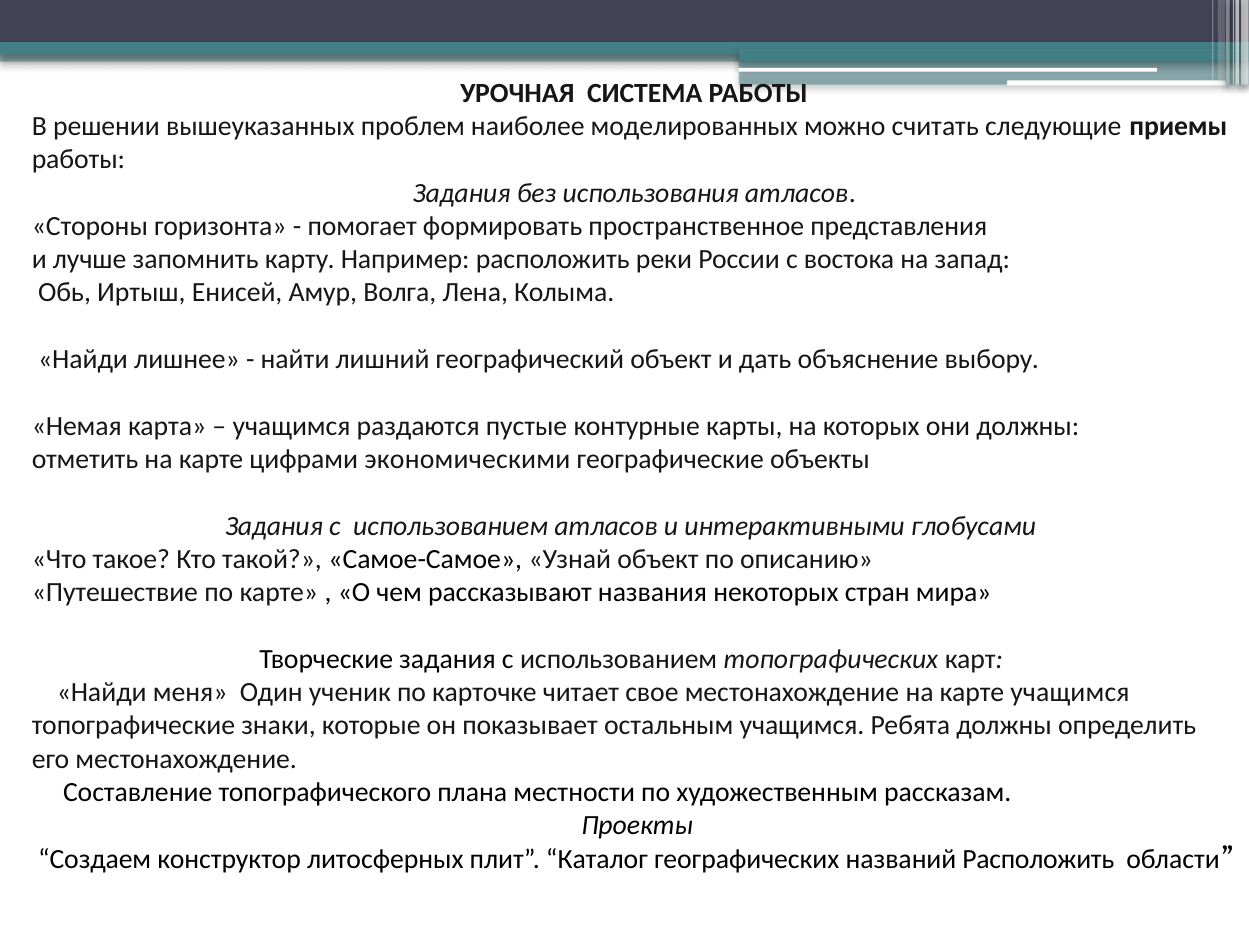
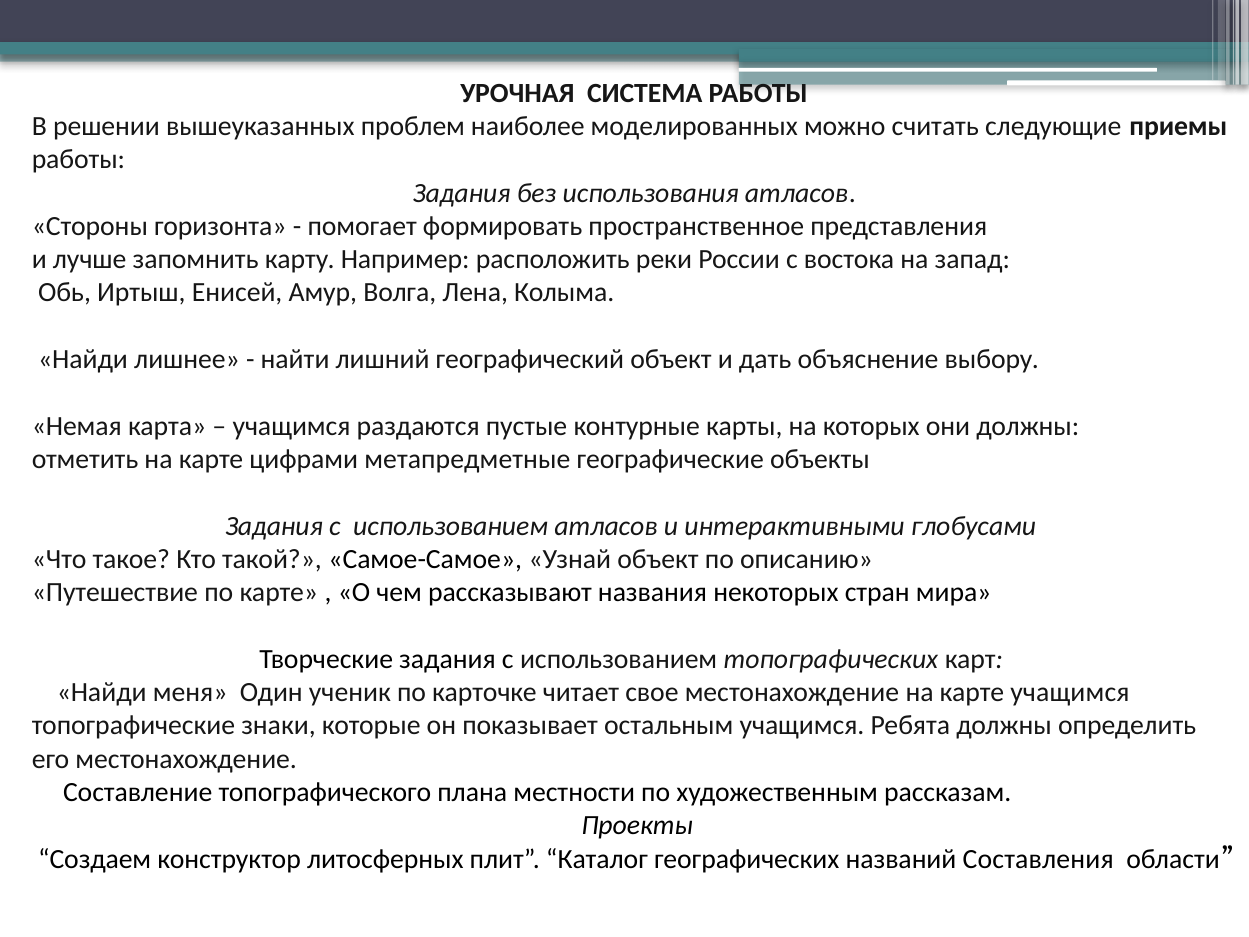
экономическими: экономическими -> метапредметные (467, 459)
названий Расположить: Расположить -> Составления (1038, 859)
